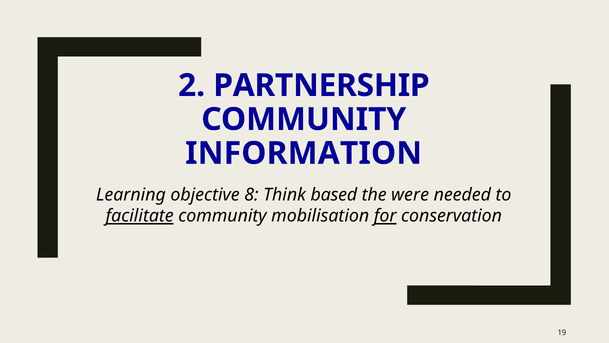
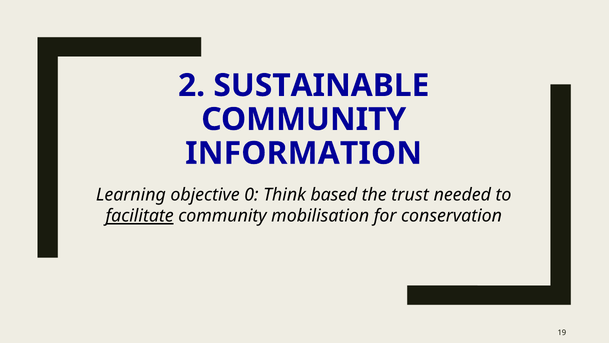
PARTNERSHIP: PARTNERSHIP -> SUSTAINABLE (321, 85)
8: 8 -> 0 (251, 195)
were: were -> trust (410, 195)
for underline: present -> none (385, 216)
